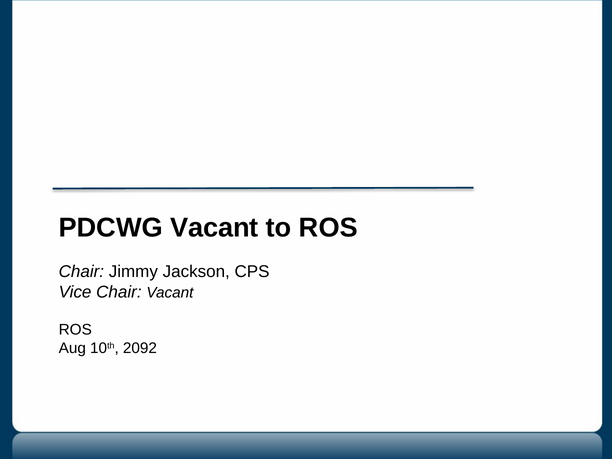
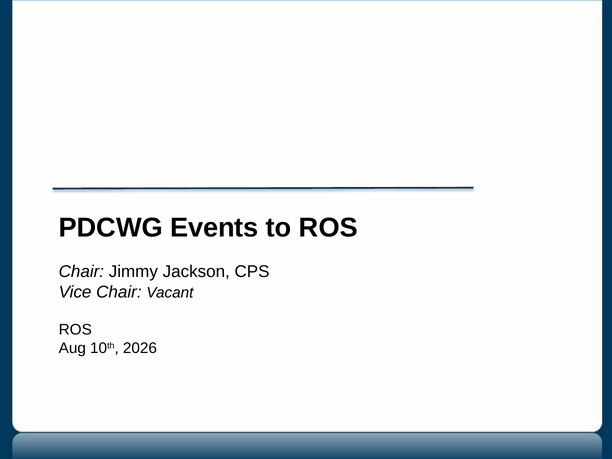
PDCWG Vacant: Vacant -> Events (214, 228)
2092: 2092 -> 2026 (140, 348)
